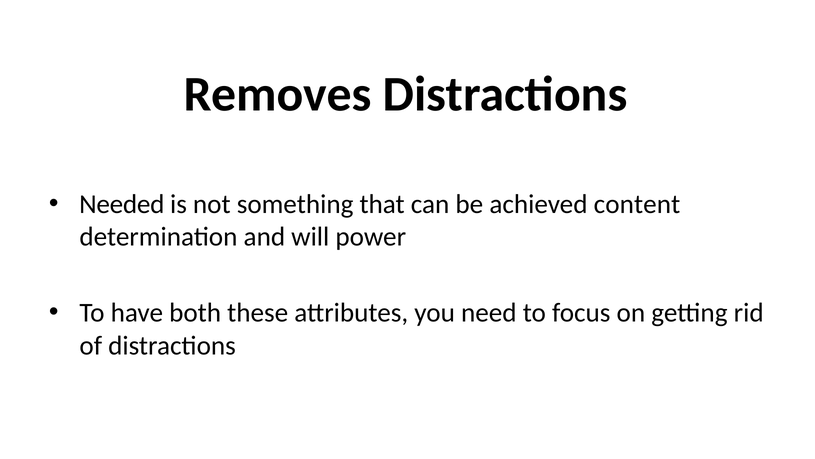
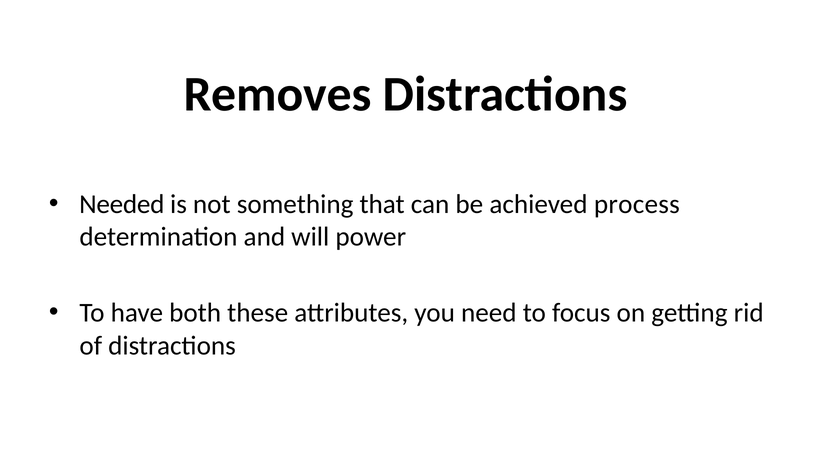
content: content -> process (637, 204)
